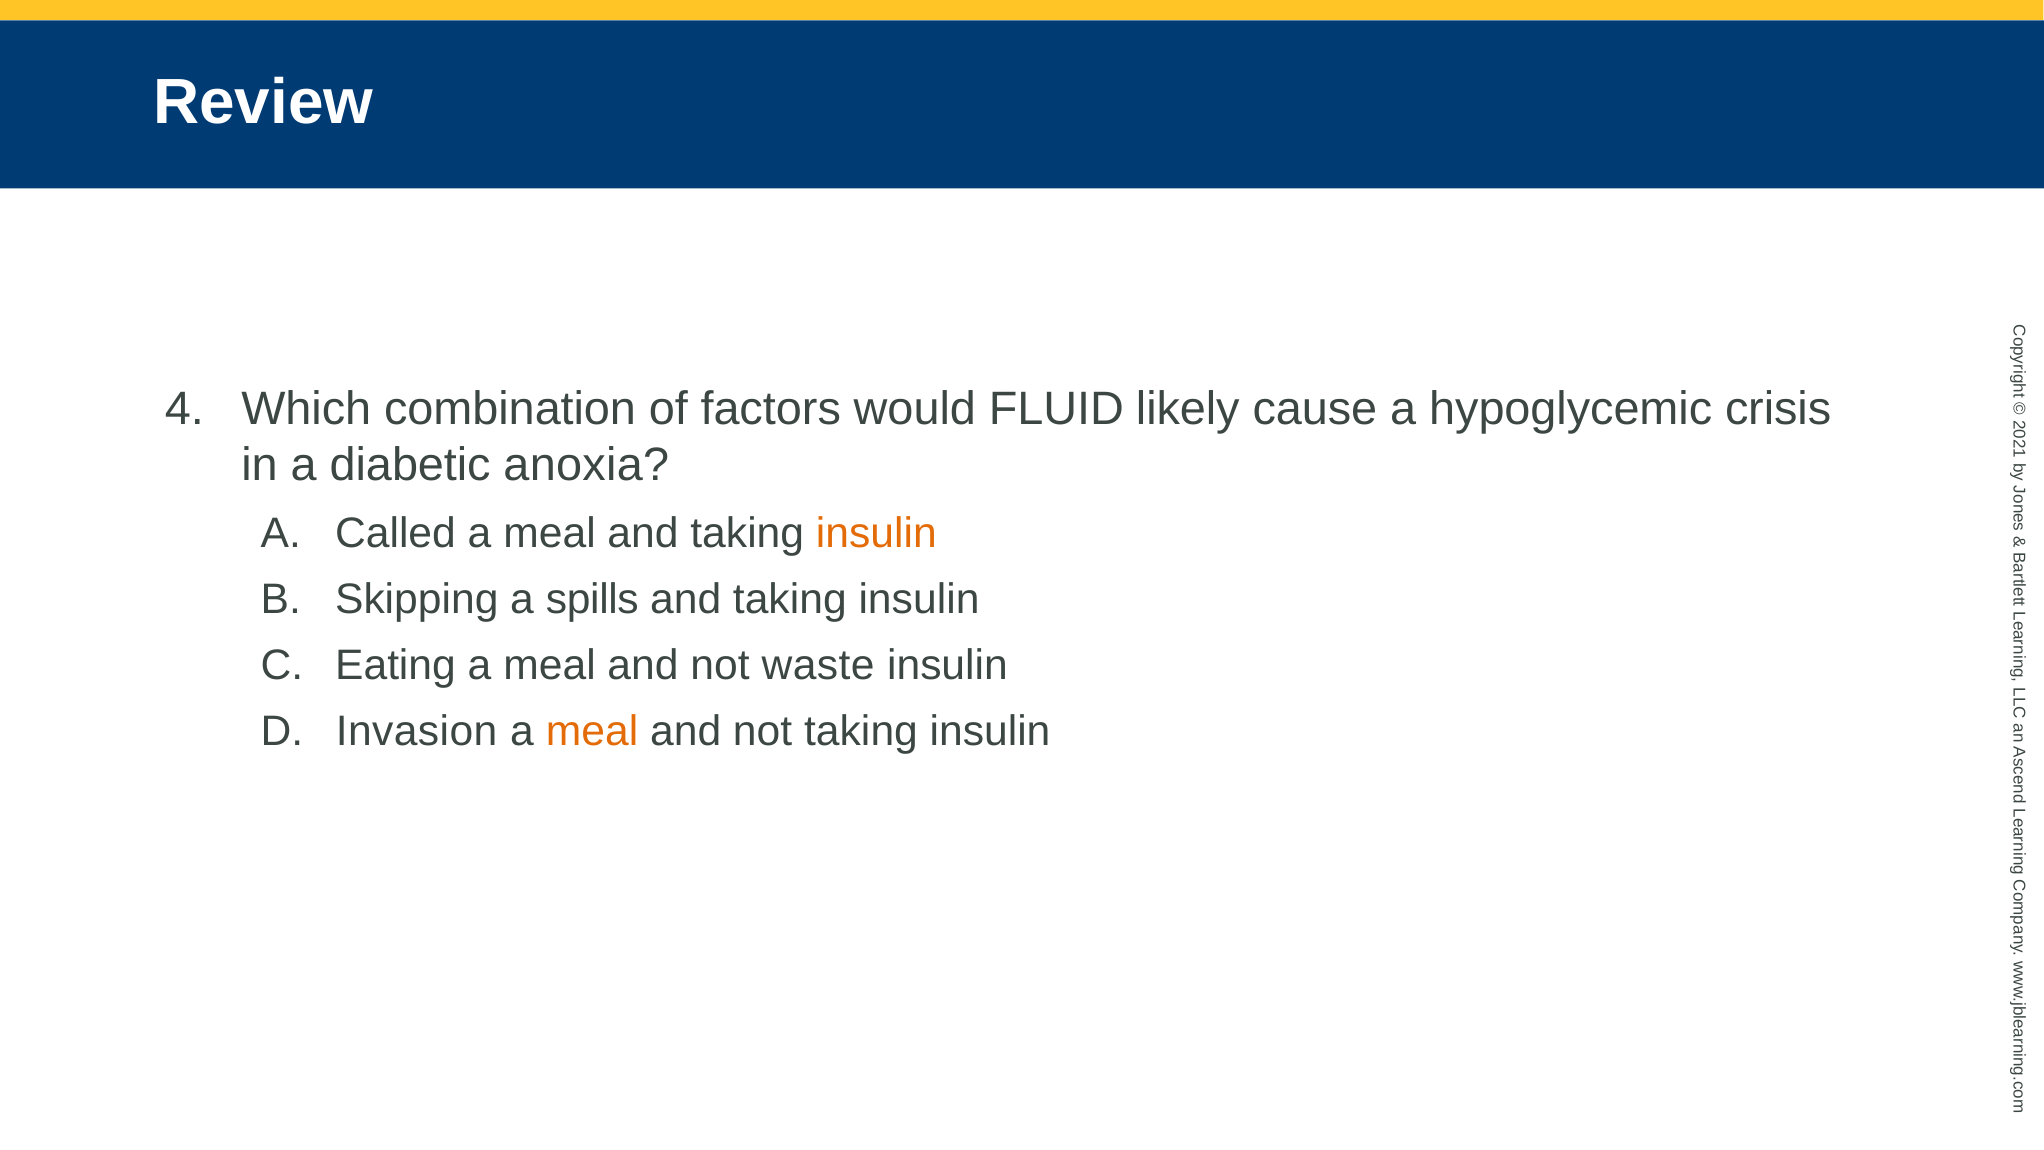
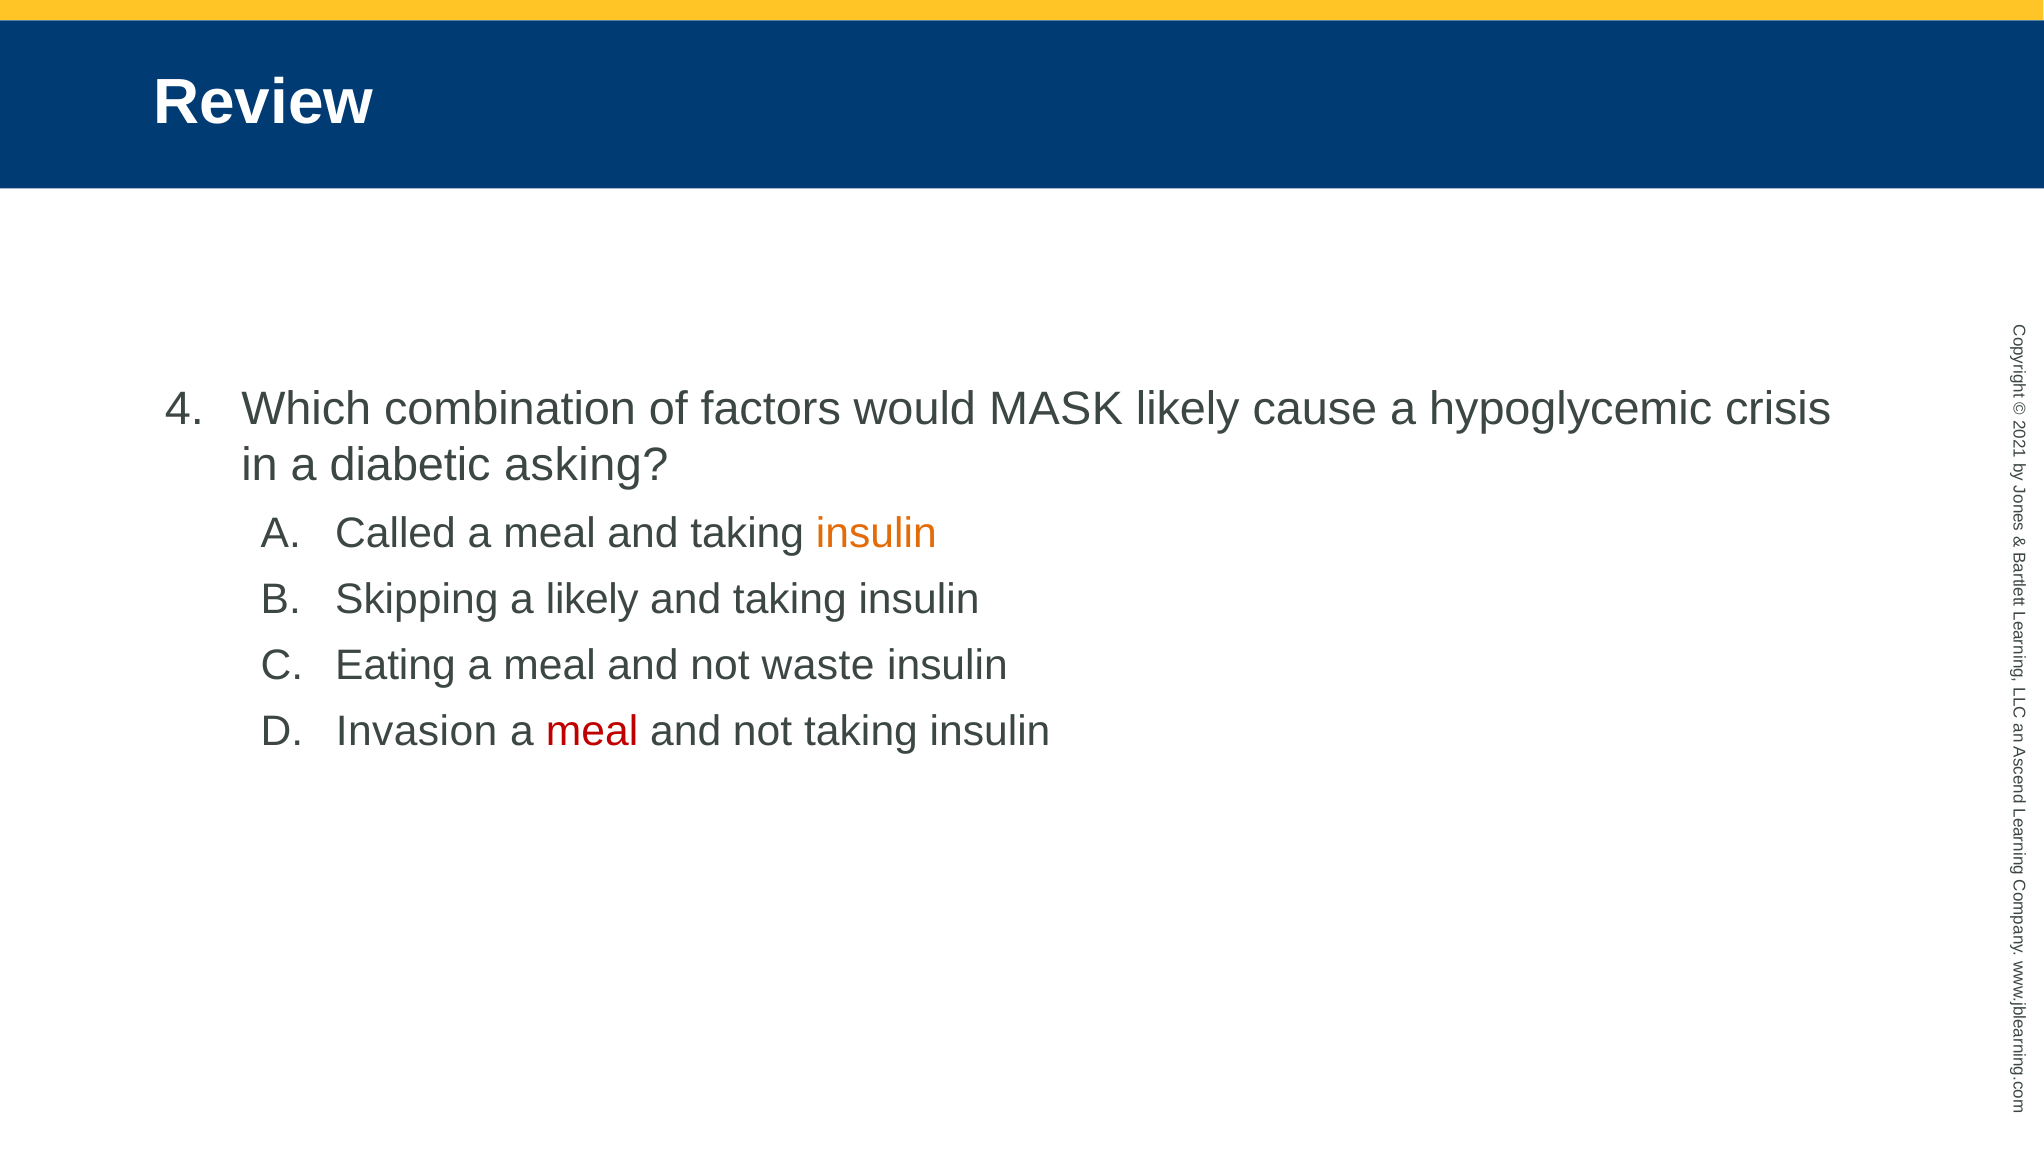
FLUID: FLUID -> MASK (1056, 408)
anoxia: anoxia -> asking (586, 465)
a spills: spills -> likely (592, 599)
meal colour: orange -> red (592, 731)
